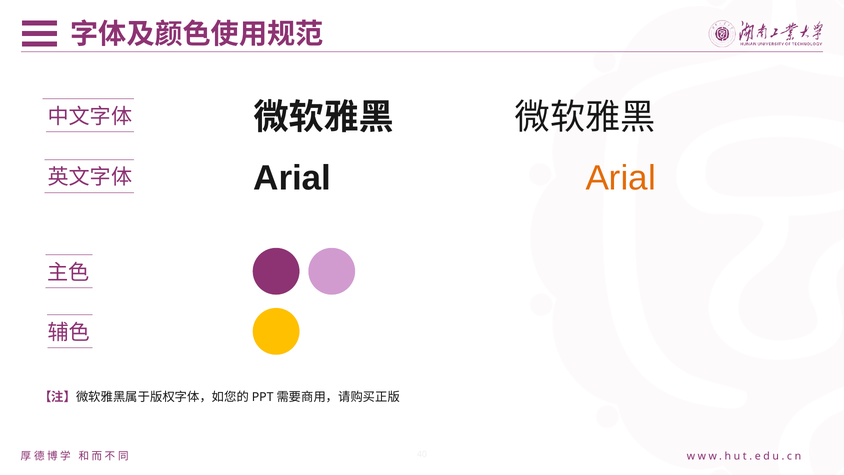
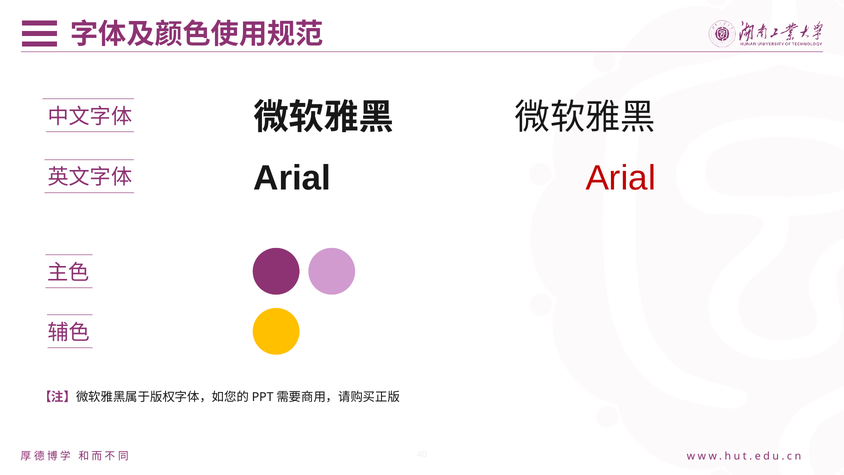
Arial colour: orange -> red (621, 178)
